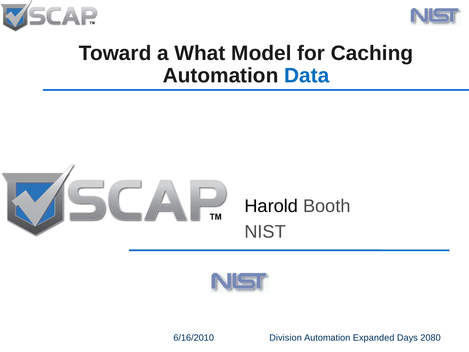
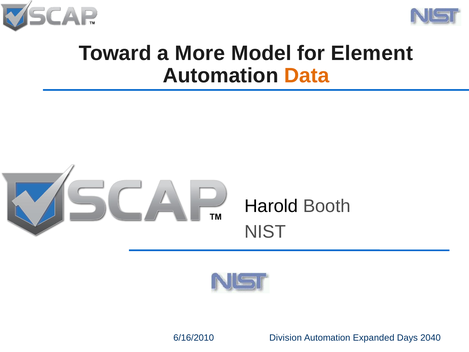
What: What -> More (200, 53)
Caching: Caching -> Element (372, 53)
Data colour: blue -> orange (307, 76)
2080: 2080 -> 2040 (431, 338)
